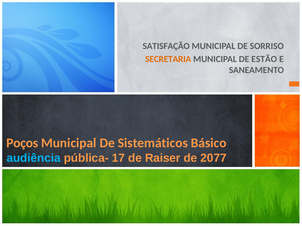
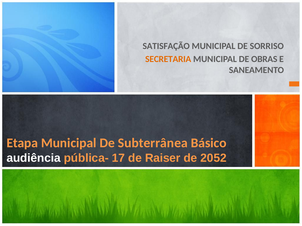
ESTÃO: ESTÃO -> OBRAS (264, 59)
Poços: Poços -> Etapa (22, 143)
Sistemáticos: Sistemáticos -> Subterrânea (153, 143)
audiência colour: light blue -> white (34, 158)
2077: 2077 -> 2052 (214, 158)
